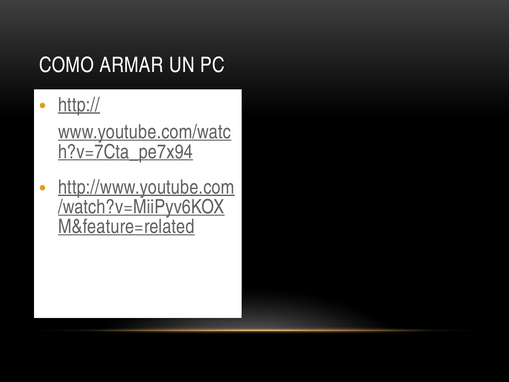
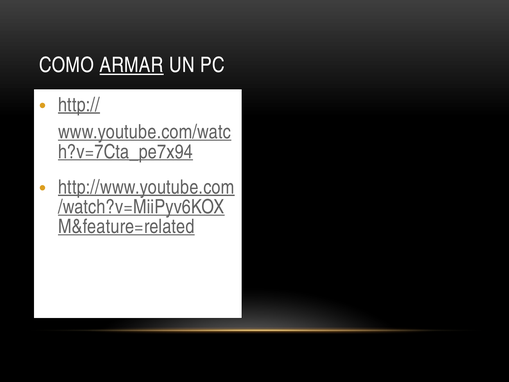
ARMAR underline: none -> present (131, 65)
